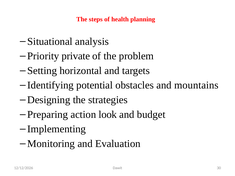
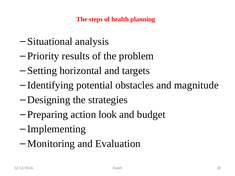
private: private -> results (76, 56)
mountains: mountains -> magnitude (196, 85)
